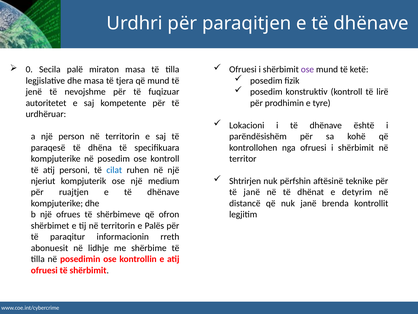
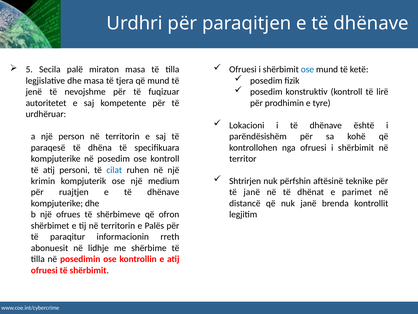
ose colour: purple -> blue (307, 69)
0: 0 -> 5 (29, 69)
njeriut: njeriut -> krimin (43, 181)
detyrim: detyrim -> parimet (357, 192)
